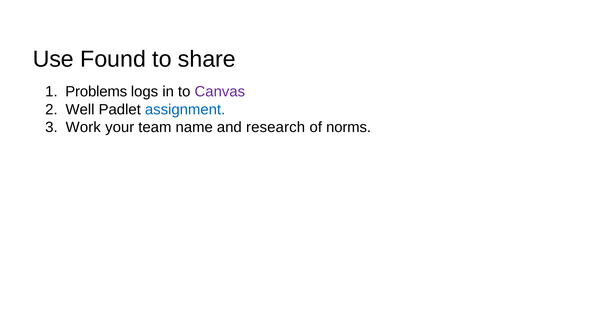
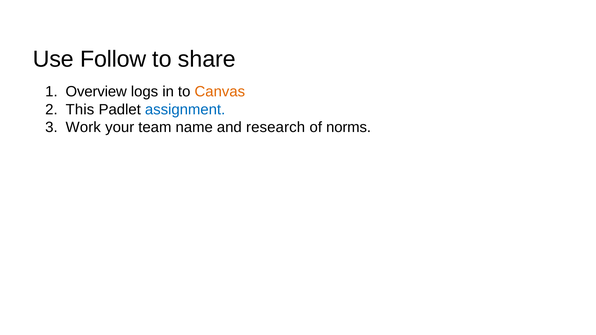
Found: Found -> Follow (113, 59)
Problems: Problems -> Overview (96, 92)
Canvas colour: purple -> orange (220, 92)
Well: Well -> This (80, 110)
